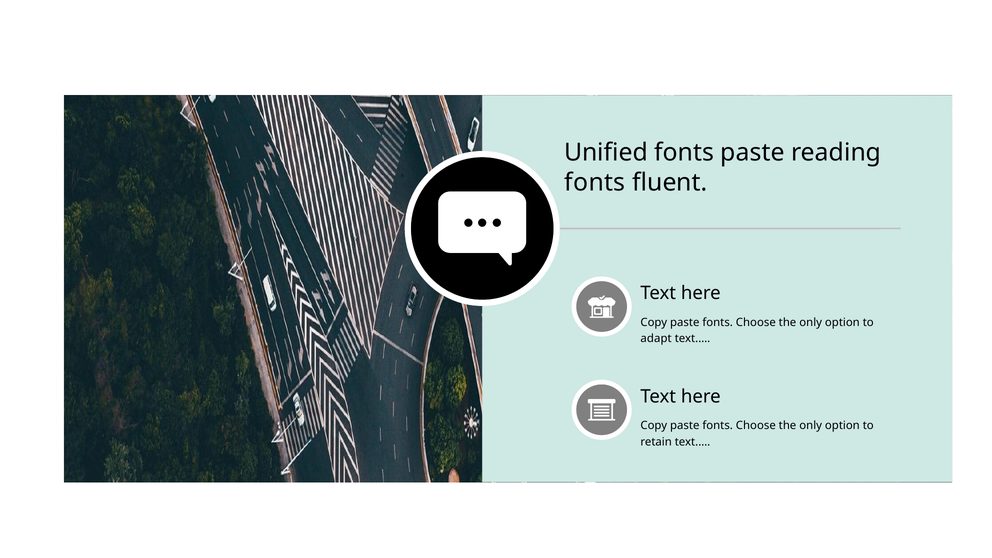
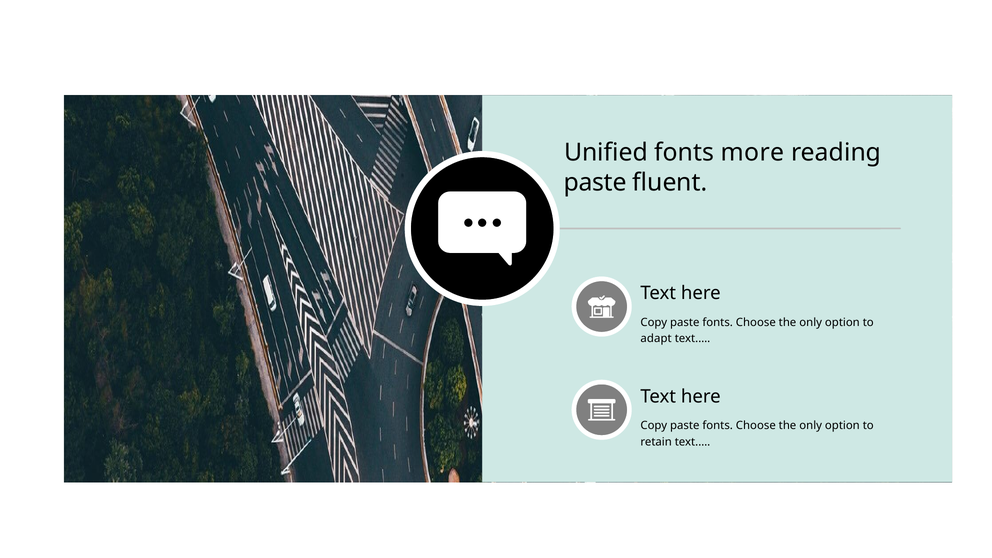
fonts paste: paste -> more (753, 153)
fonts: fonts -> paste (595, 183)
